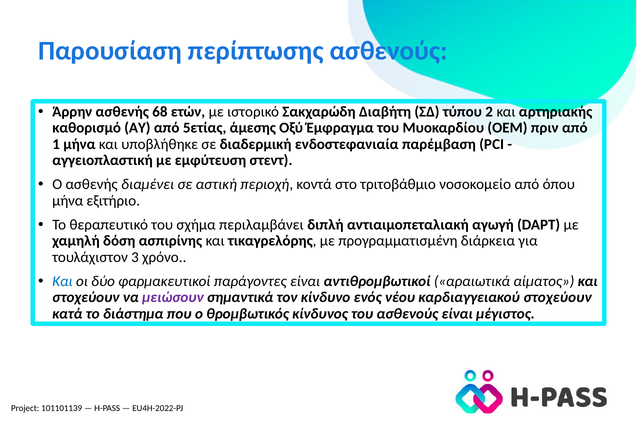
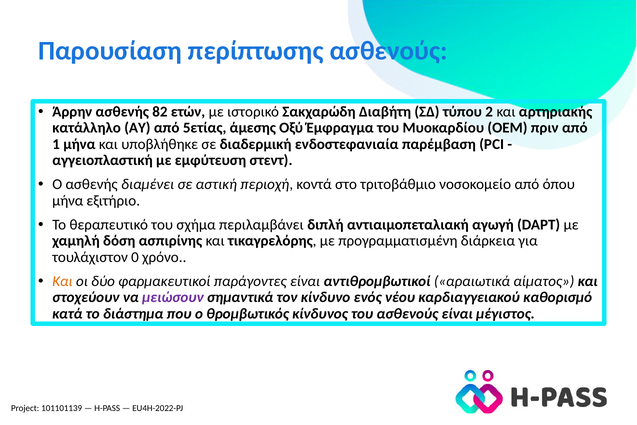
68: 68 -> 82 (160, 112)
καθορισμό: καθορισμό -> κατάλληλο (87, 128)
3: 3 -> 0 (135, 257)
Και colour: blue -> orange (63, 281)
καρδιαγγειακού στοχεύουν: στοχεύουν -> καθορισμό (558, 297)
